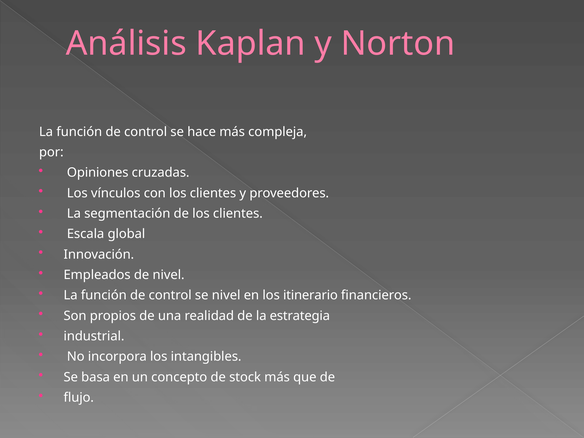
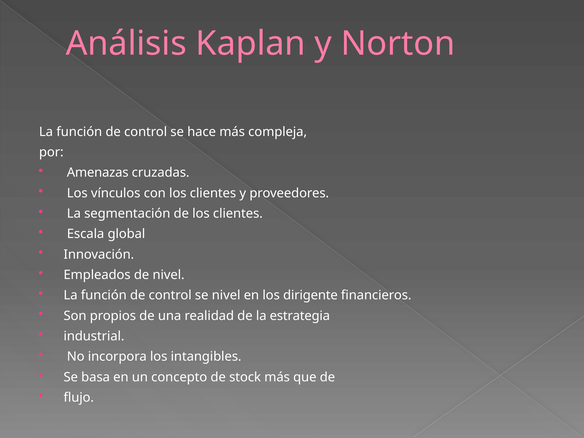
Opiniones: Opiniones -> Amenazas (98, 173)
itinerario: itinerario -> dirigente (310, 295)
